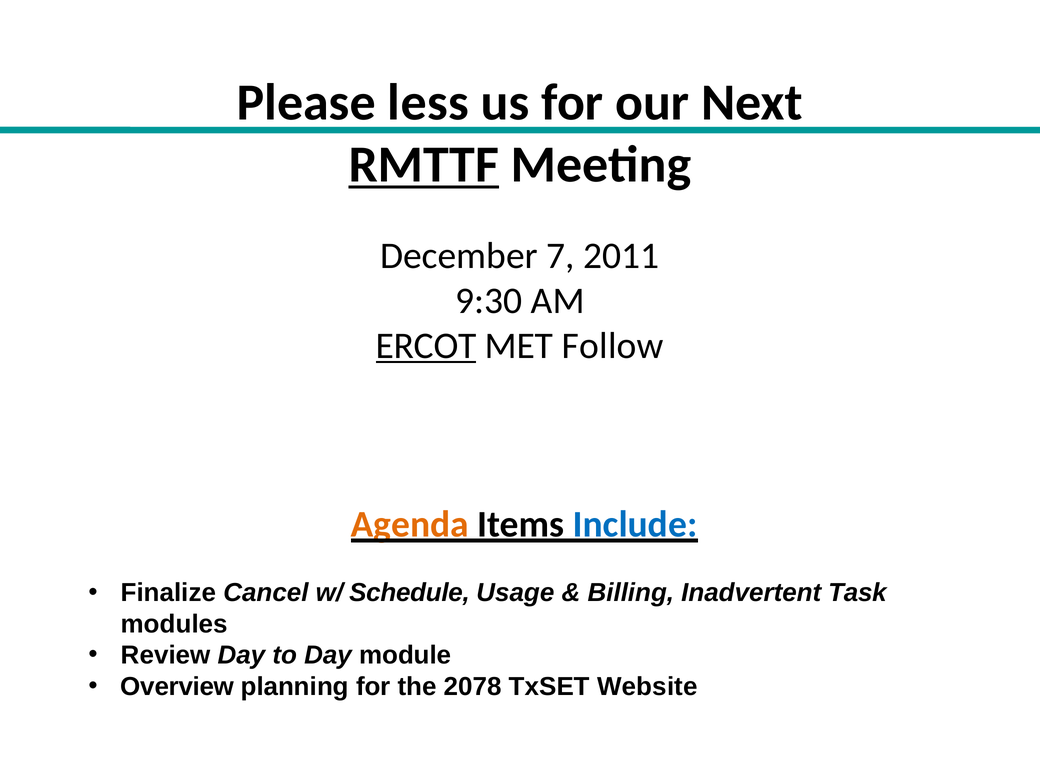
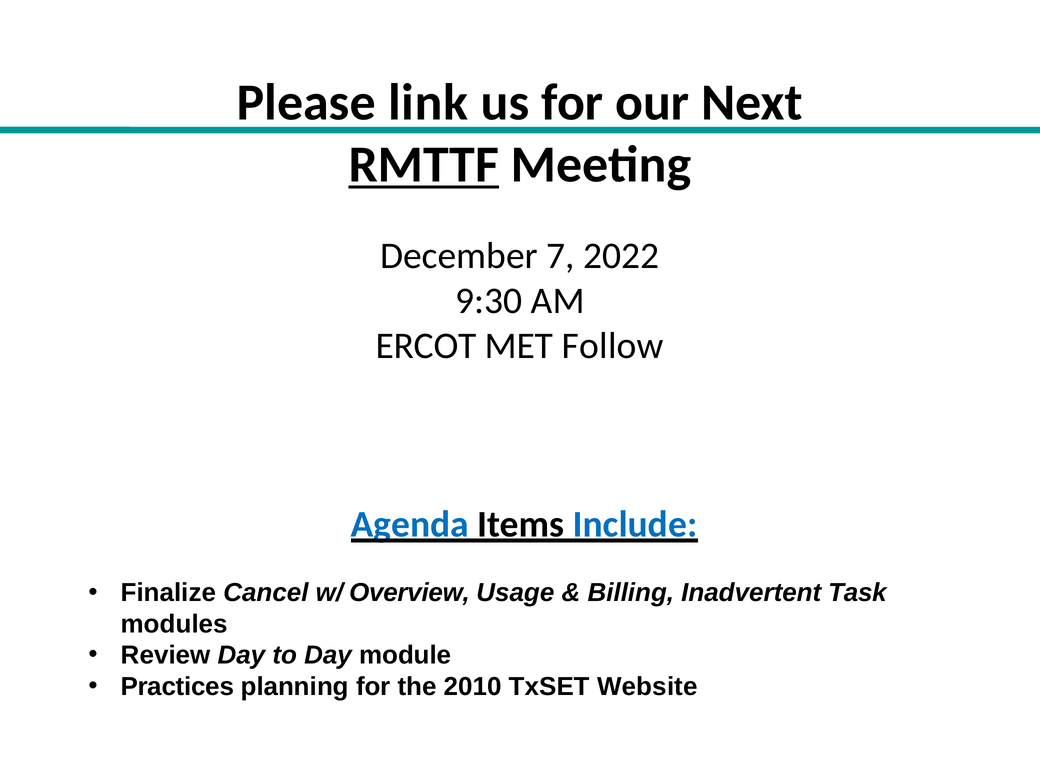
less: less -> link (428, 102)
2011: 2011 -> 2022 (621, 256)
ERCOT underline: present -> none (426, 346)
Agenda colour: orange -> blue (410, 524)
Schedule: Schedule -> Overview (409, 593)
Overview: Overview -> Practices (177, 686)
2078: 2078 -> 2010 (473, 686)
